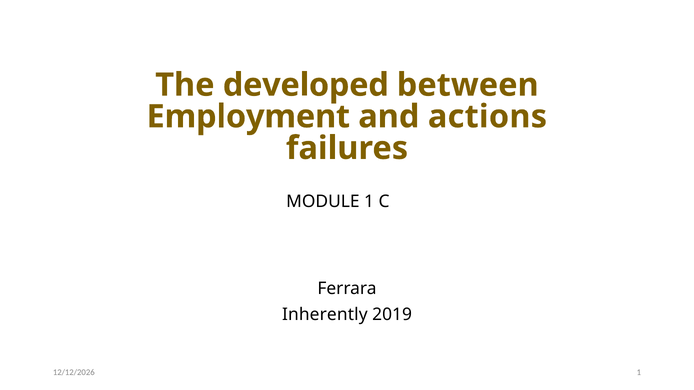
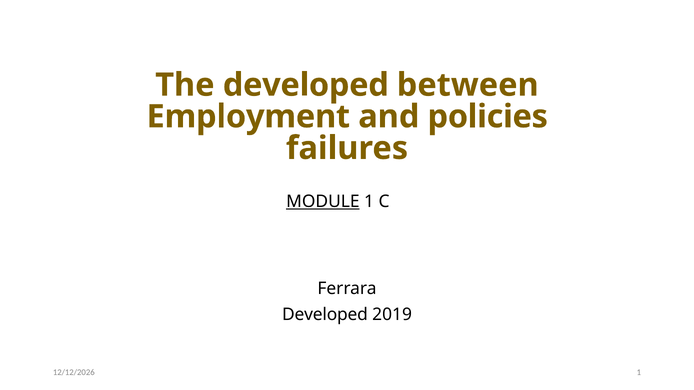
actions: actions -> policies (488, 117)
MODULE underline: none -> present (323, 202)
Inherently: Inherently -> Developed (325, 315)
